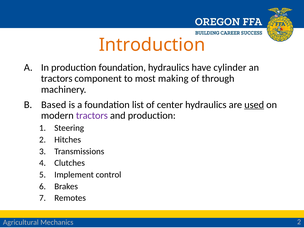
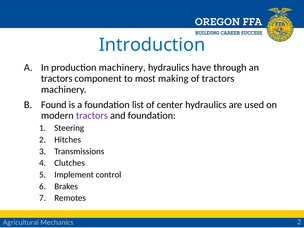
Introduction colour: orange -> blue (152, 45)
production foundation: foundation -> machinery (122, 68)
cylinder: cylinder -> through (230, 68)
of through: through -> tractors (218, 79)
Based: Based -> Found (54, 105)
used underline: present -> none (254, 105)
and production: production -> foundation (152, 116)
